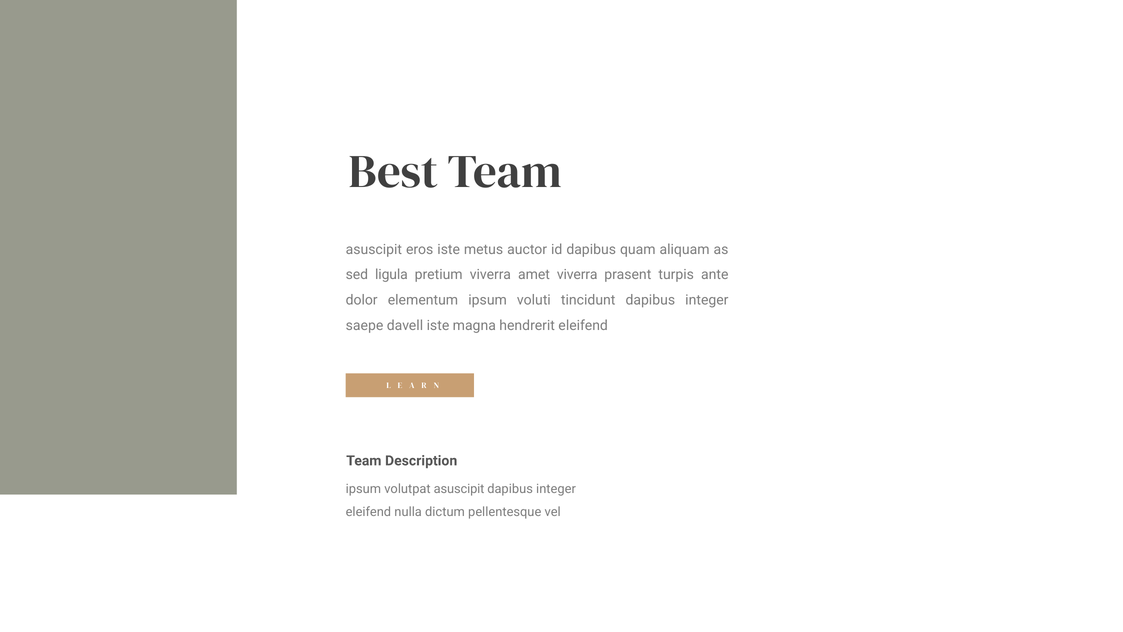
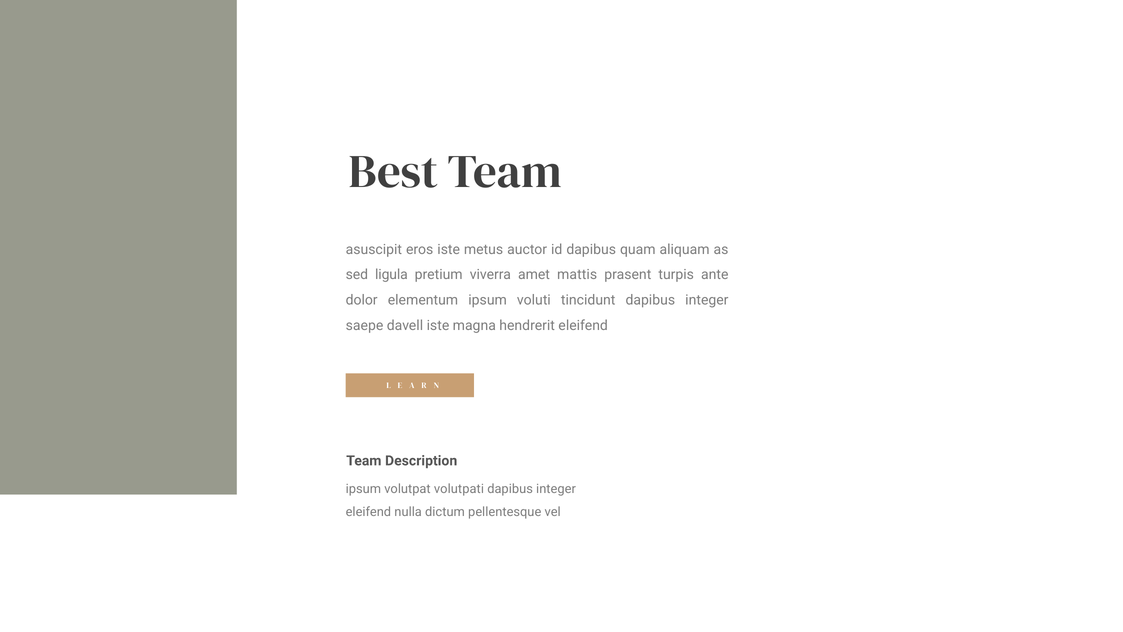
amet viverra: viverra -> mattis (577, 275)
volutpat asuscipit: asuscipit -> volutpati (459, 489)
